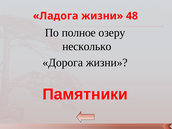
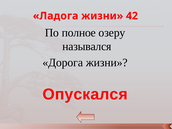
48: 48 -> 42 (132, 16)
несколько: несколько -> назывался (87, 46)
Памятники: Памятники -> Опускался (85, 94)
